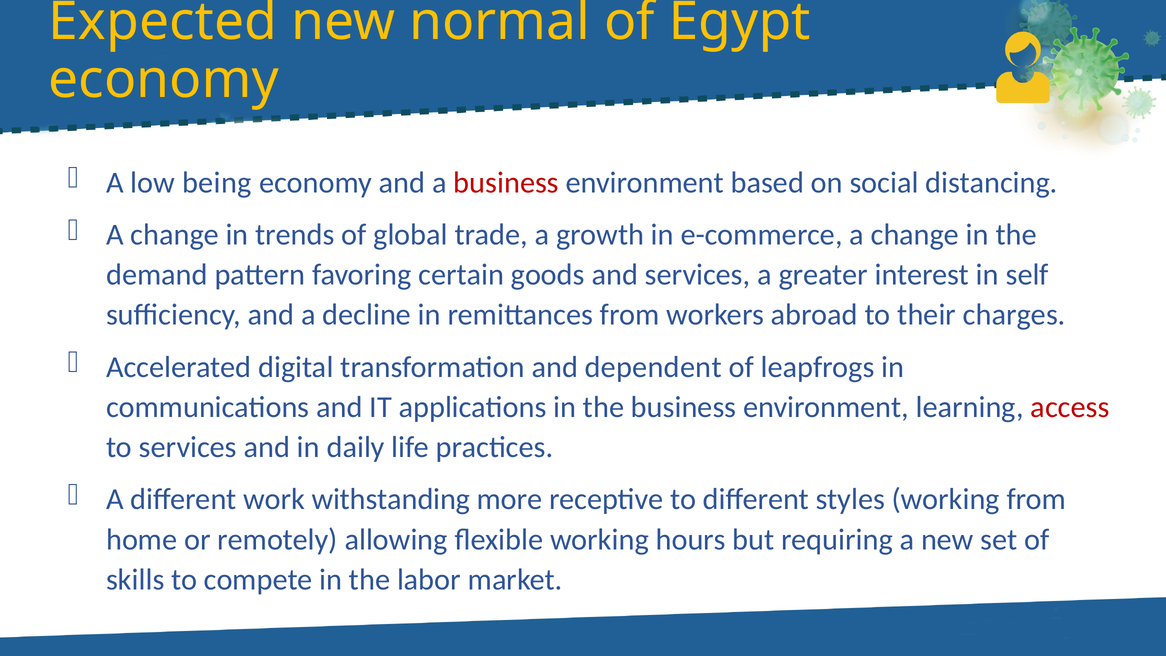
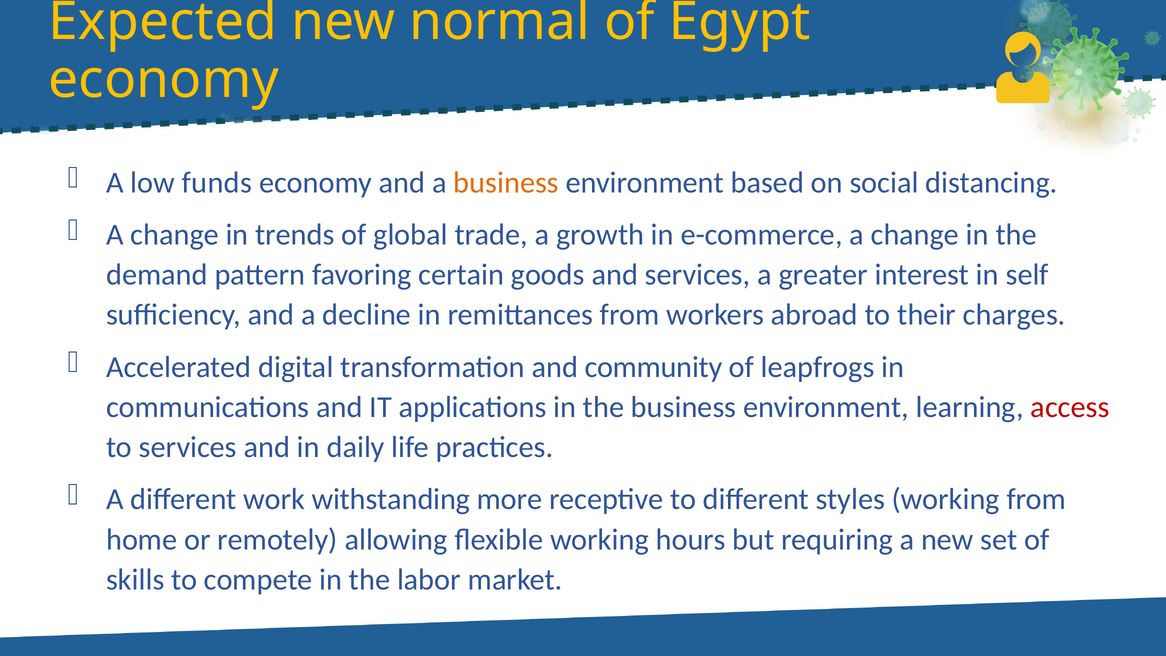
being: being -> funds (217, 183)
business colour: red -> orange (506, 183)
dependent: dependent -> community (654, 367)
